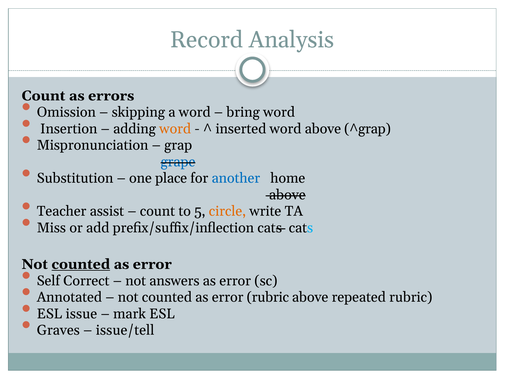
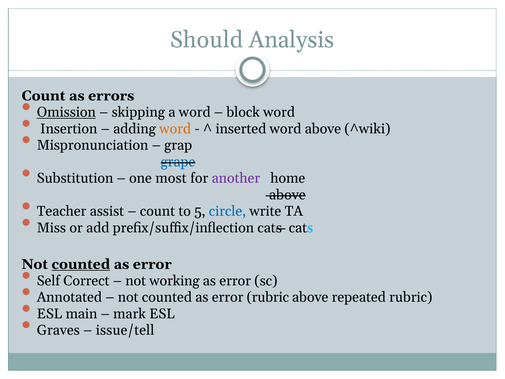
Record: Record -> Should (207, 40)
Omission underline: none -> present (66, 112)
bring: bring -> block (243, 112)
^grap: ^grap -> ^wiki (367, 129)
place: place -> most (171, 178)
another colour: blue -> purple (236, 178)
circle colour: orange -> blue (227, 211)
answers: answers -> working (174, 281)
issue: issue -> main (81, 314)
